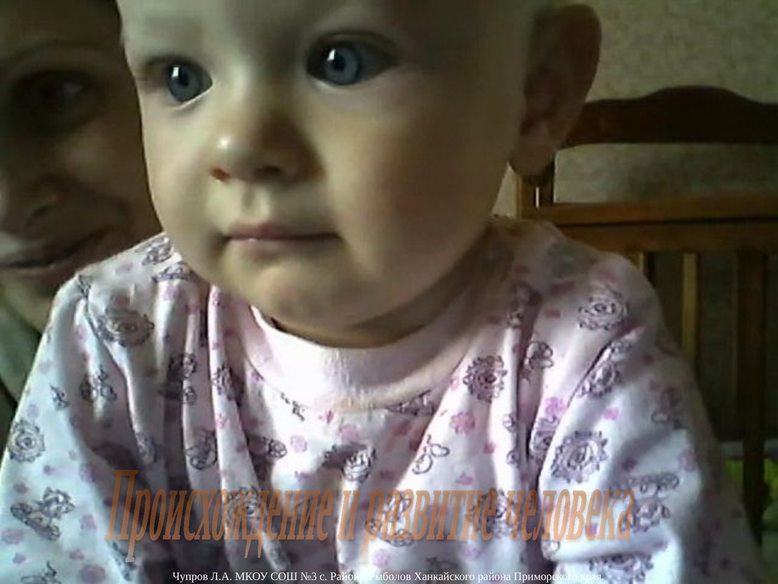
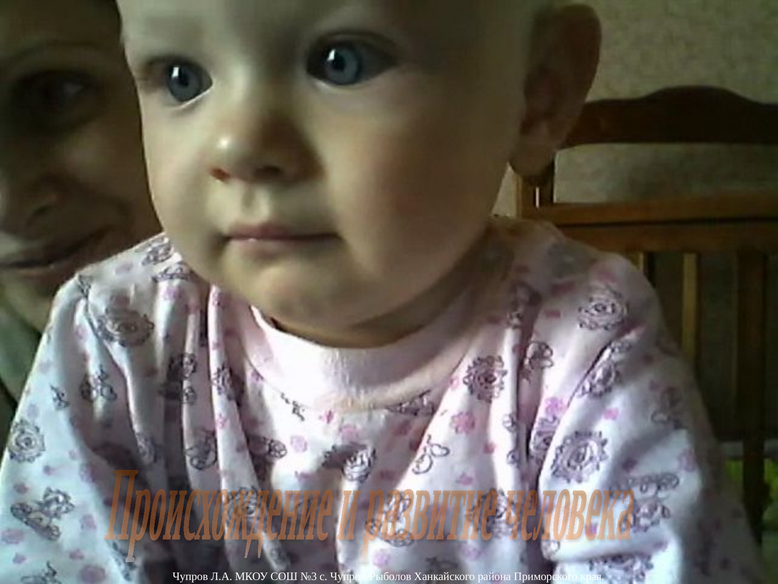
Района-Рыболов: Района-Рыболов -> Чупров-Рыболов (371, 576)
